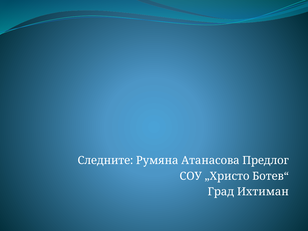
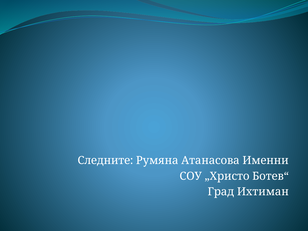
Предлог: Предлог -> Именни (266, 161)
